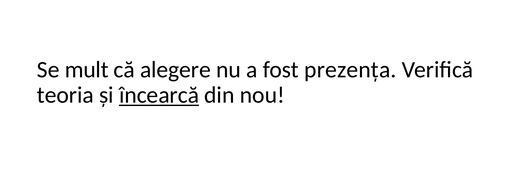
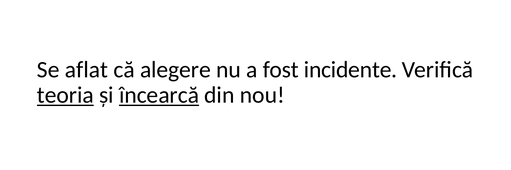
mult: mult -> aflat (87, 70)
prezența: prezența -> incidente (351, 70)
teoria underline: none -> present (65, 95)
